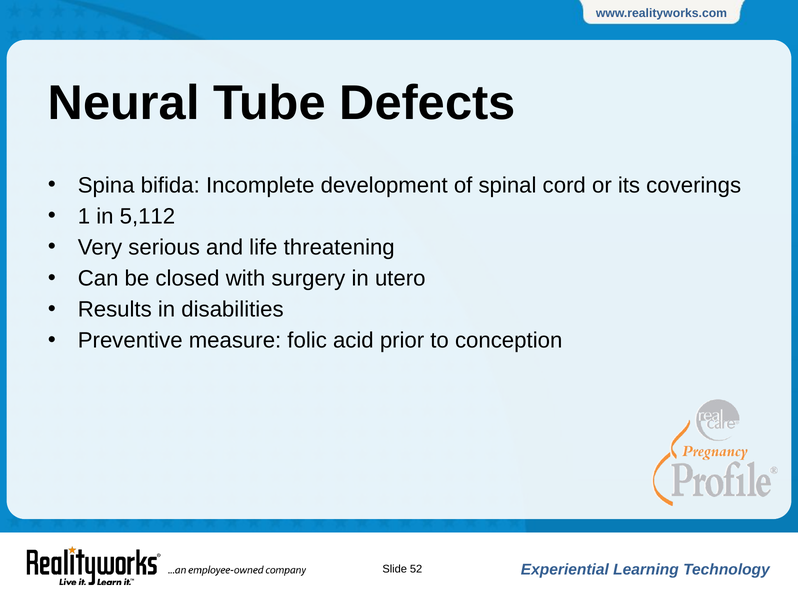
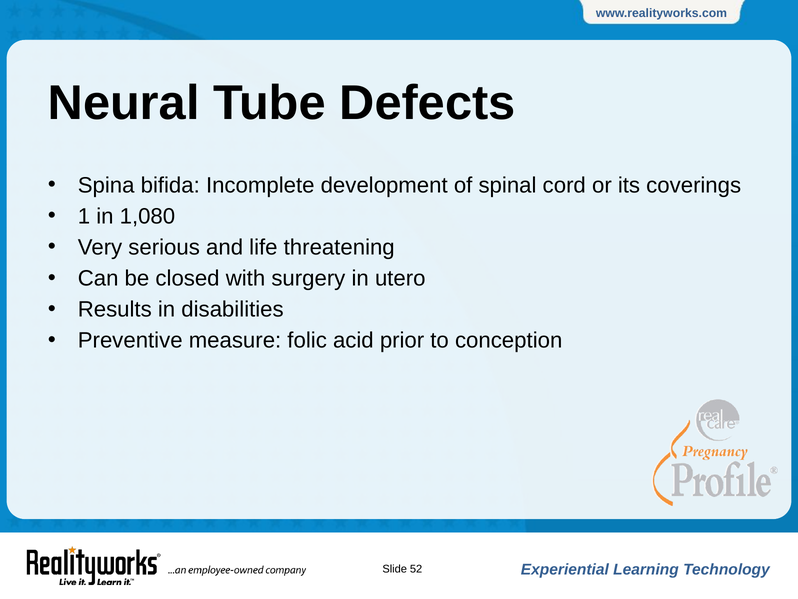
5,112: 5,112 -> 1,080 (147, 216)
